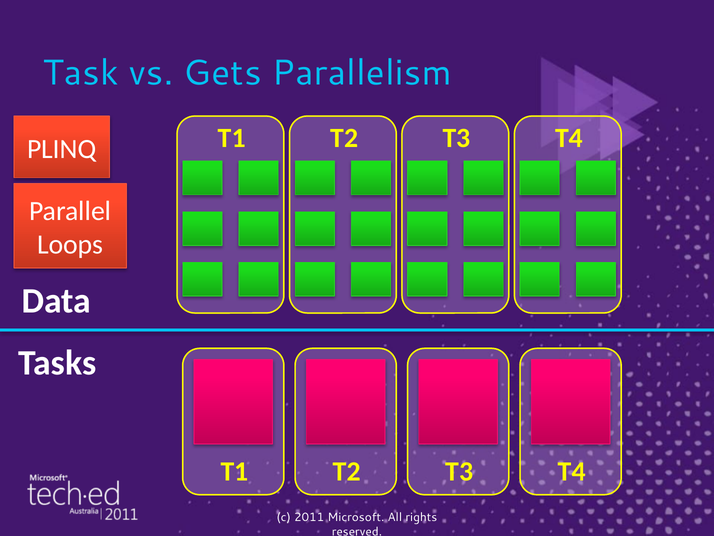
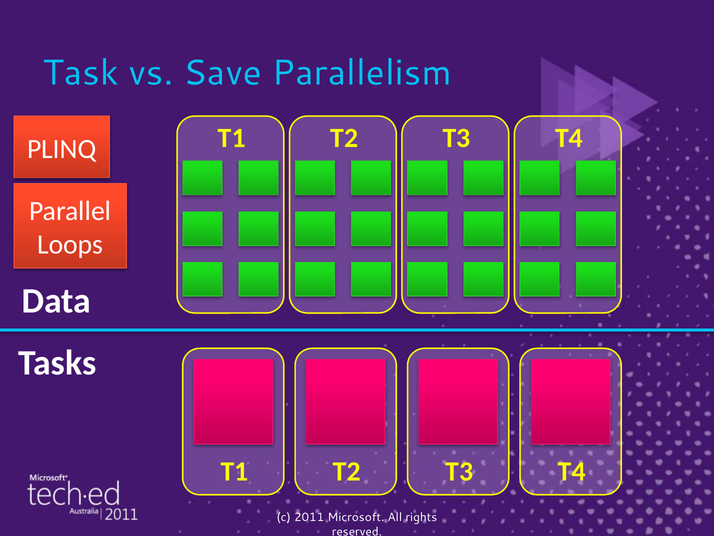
Gets: Gets -> Save (223, 73)
